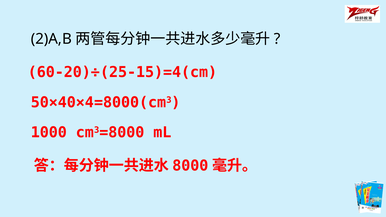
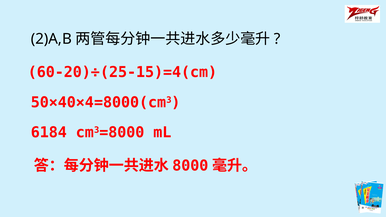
1000: 1000 -> 6184 (49, 133)
